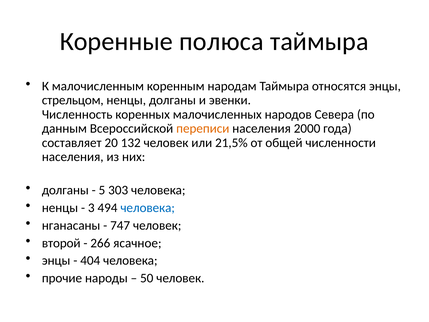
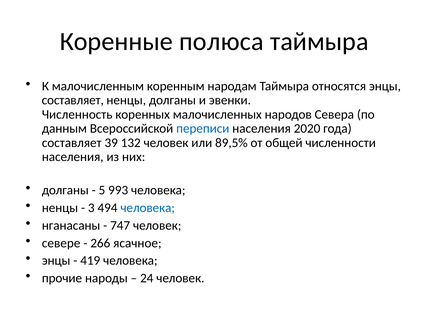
стрельцом: стрельцом -> составляет (73, 100)
переписи colour: orange -> blue (203, 128)
2000: 2000 -> 2020 (307, 128)
20: 20 -> 39 (111, 143)
21,5%: 21,5% -> 89,5% (231, 143)
303: 303 -> 993 (118, 190)
второй: второй -> севере (61, 243)
404: 404 -> 419 (90, 260)
50: 50 -> 24 (147, 278)
